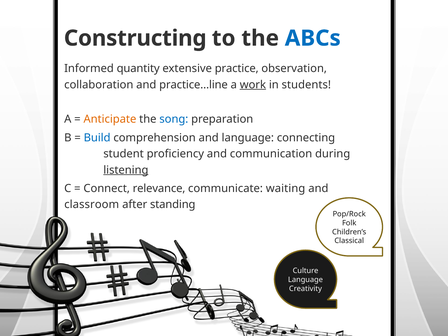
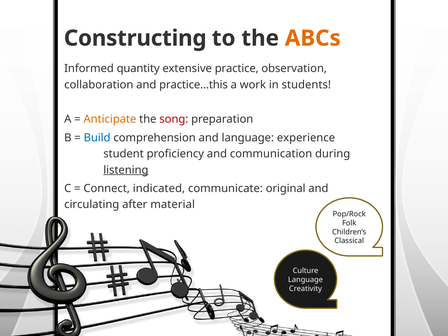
ABCs colour: blue -> orange (313, 38)
practice…line: practice…line -> practice…this (194, 85)
work underline: present -> none (253, 85)
song colour: blue -> red (174, 119)
connecting: connecting -> experience (306, 138)
relevance: relevance -> indicated (159, 188)
waiting: waiting -> original (286, 188)
classroom: classroom -> circulating (92, 205)
standing: standing -> material (173, 205)
